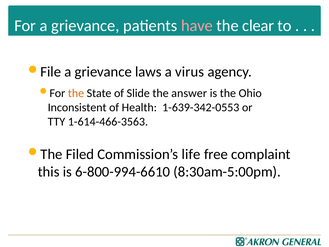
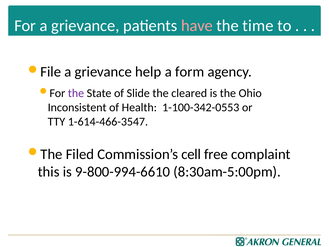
clear: clear -> time (258, 26)
laws: laws -> help (148, 72)
virus: virus -> form (190, 72)
the colour: orange -> purple (76, 93)
answer: answer -> cleared (189, 93)
1-639-342-0553: 1-639-342-0553 -> 1-100-342-0553 (201, 107)
1-614-466-3563: 1-614-466-3563 -> 1-614-466-3547 (108, 122)
life: life -> cell (191, 154)
6-800-994-6610: 6-800-994-6610 -> 9-800-994-6610 (123, 172)
